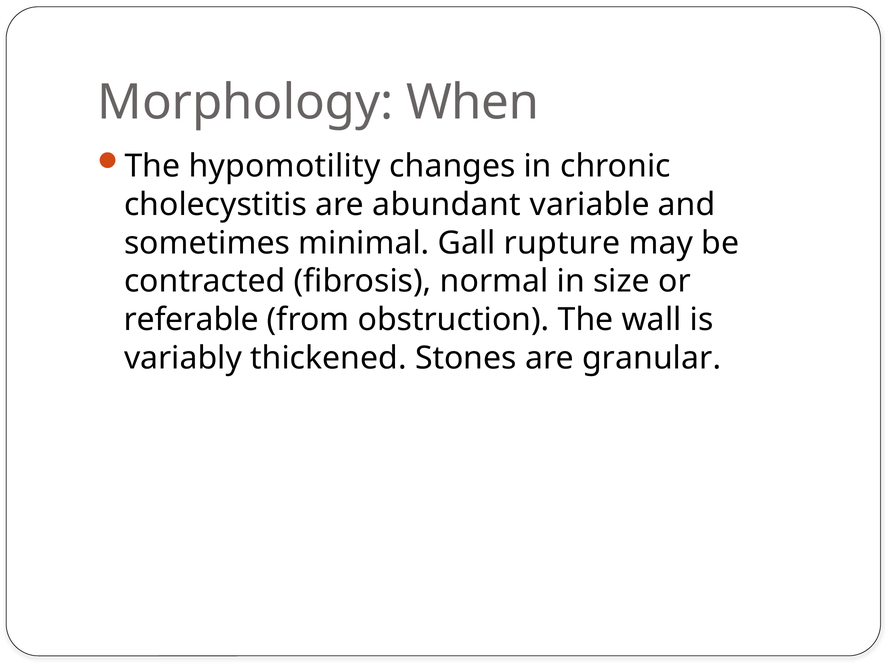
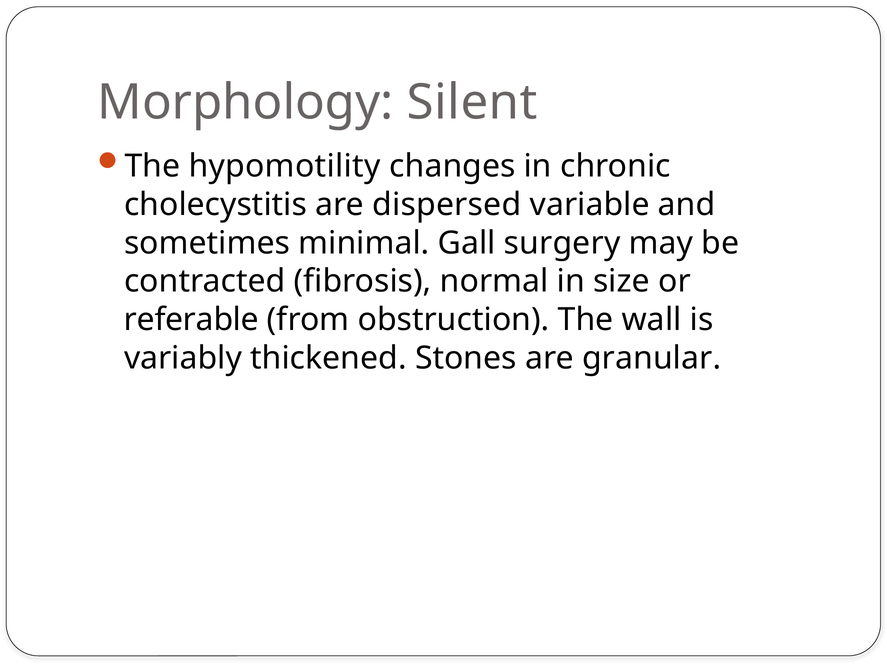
When: When -> Silent (472, 103)
abundant: abundant -> dispersed (447, 205)
rupture: rupture -> surgery (562, 243)
